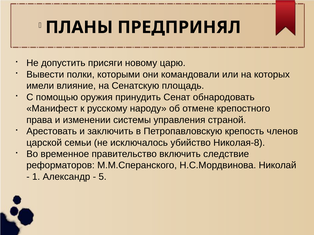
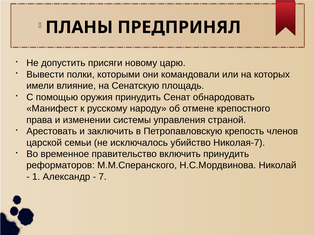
Николая-8: Николая-8 -> Николая-7 (239, 143)
включить следствие: следствие -> принудить (226, 154)
5: 5 -> 7 (103, 177)
